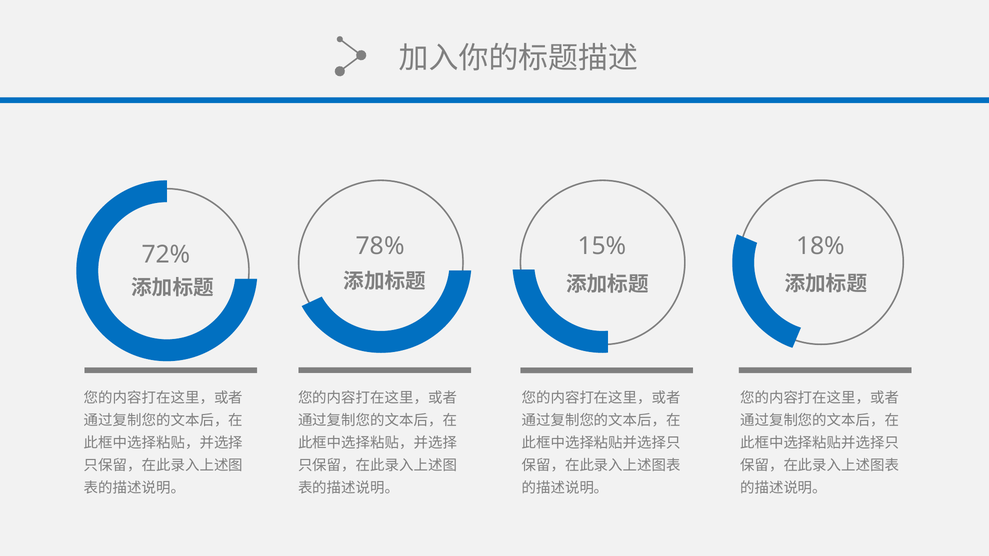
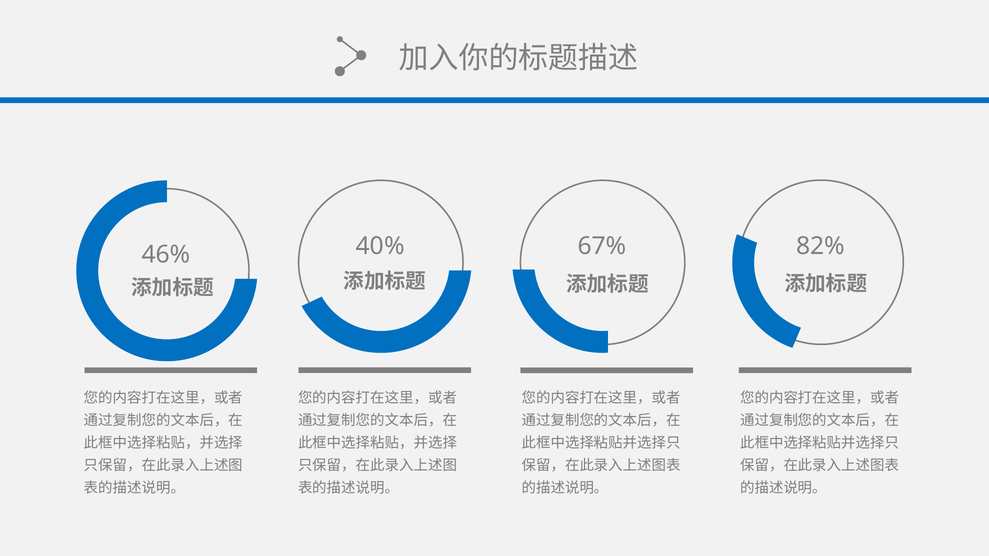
18%: 18% -> 82% (821, 246)
78%: 78% -> 40% (380, 247)
15%: 15% -> 67% (602, 247)
72%: 72% -> 46% (166, 255)
